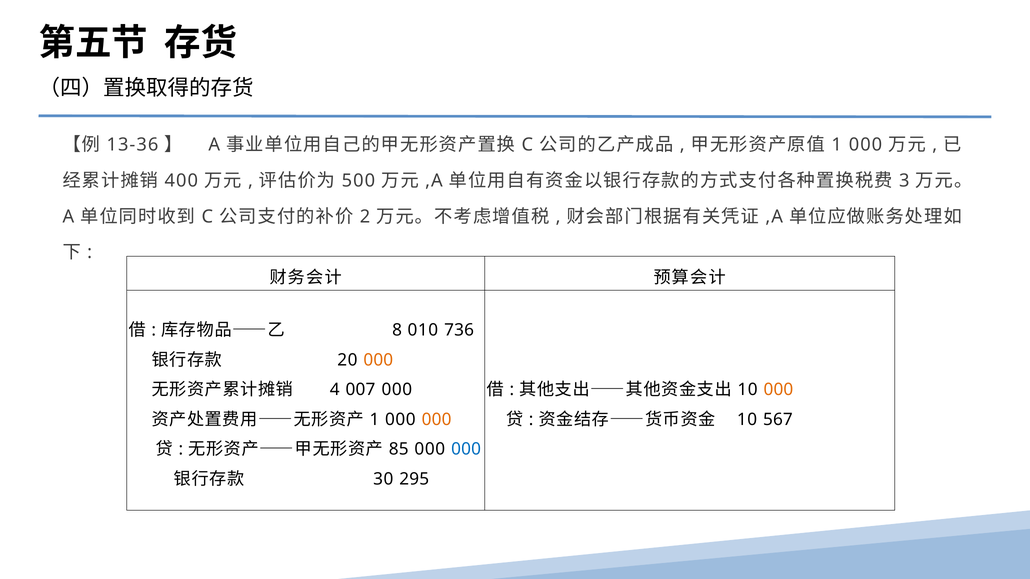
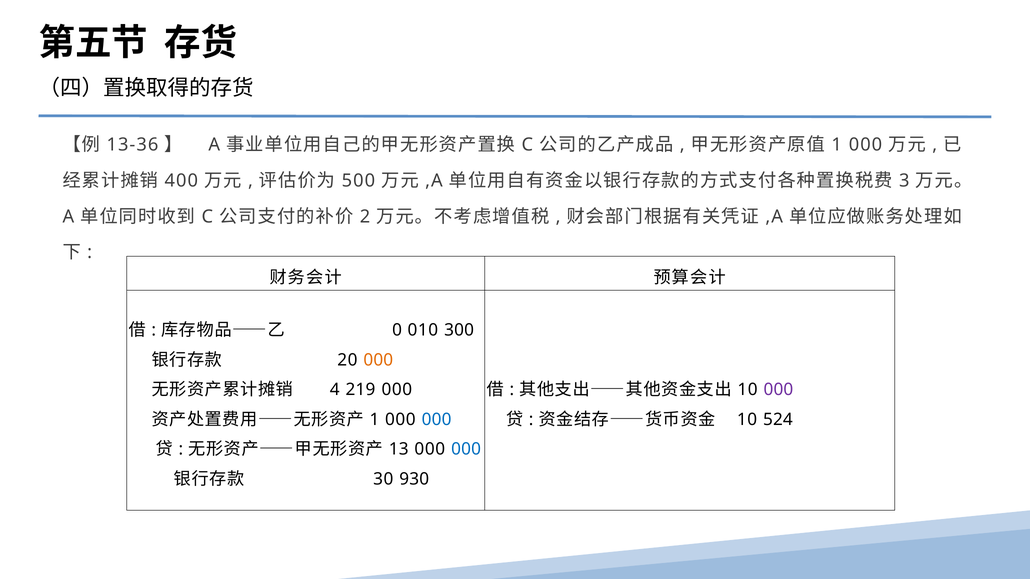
8: 8 -> 0 (397, 330)
736: 736 -> 300 (459, 330)
007: 007 -> 219 (360, 390)
000 colour: orange -> purple (778, 390)
000 colour: orange -> blue (437, 420)
567: 567 -> 524 (778, 420)
85: 85 -> 13 (399, 450)
295: 295 -> 930 (414, 479)
